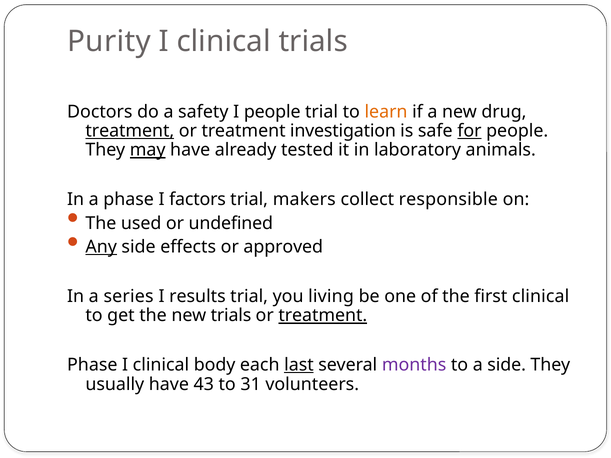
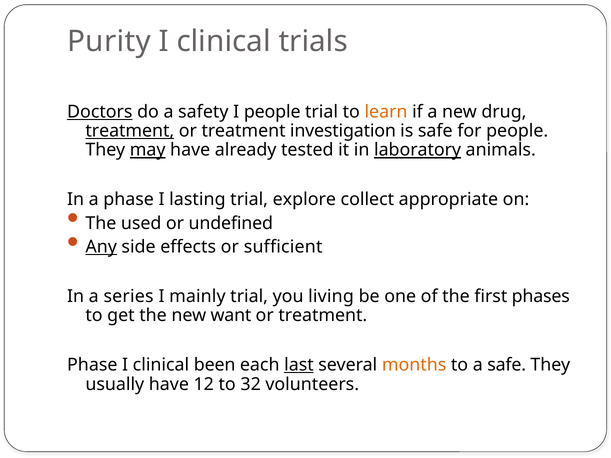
Doctors underline: none -> present (100, 112)
for underline: present -> none (469, 131)
laboratory underline: none -> present (418, 150)
factors: factors -> lasting (197, 200)
makers: makers -> explore (304, 200)
responsible: responsible -> appropriate (448, 200)
approved: approved -> sufficient (283, 247)
results: results -> mainly (197, 296)
first clinical: clinical -> phases (541, 296)
new trials: trials -> want (231, 316)
treatment underline: present -> none (323, 316)
body: body -> been (215, 365)
months colour: purple -> orange (414, 365)
a side: side -> safe (507, 365)
43: 43 -> 12 (204, 384)
31: 31 -> 32 (251, 384)
